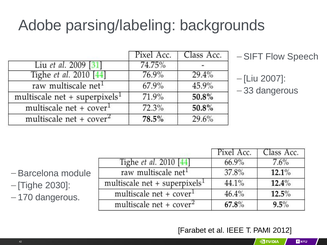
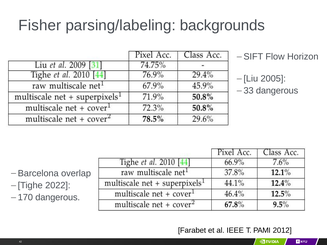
Adobe: Adobe -> Fisher (40, 26)
Speech: Speech -> Horizon (303, 57)
2007: 2007 -> 2005 (273, 79)
module: module -> overlap (76, 174)
2030: 2030 -> 2022 (58, 186)
